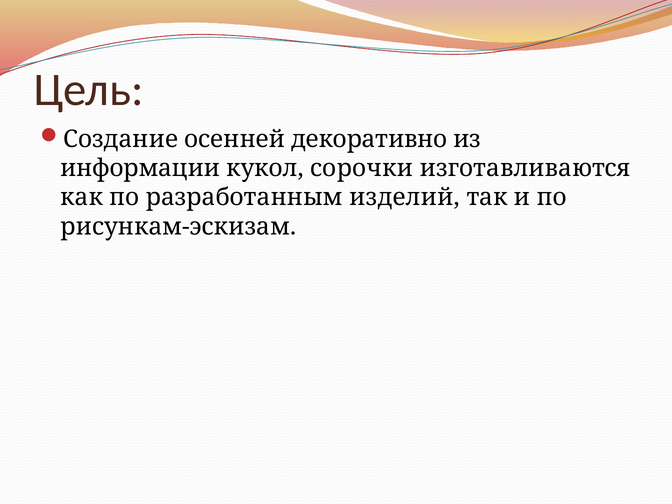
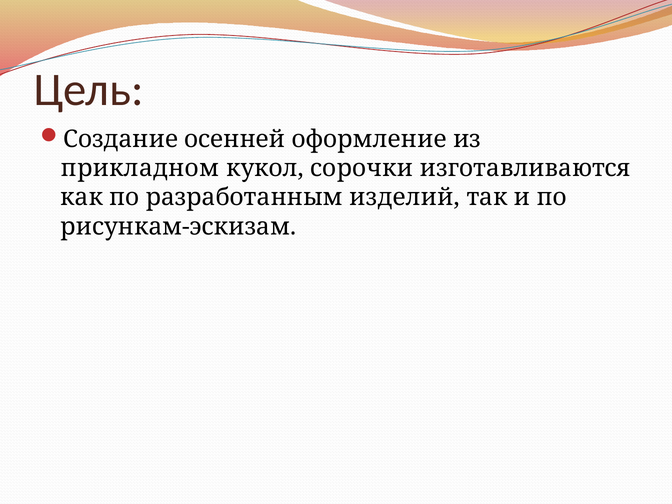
декоративно: декоративно -> оформление (369, 139)
информации: информации -> прикладном (140, 168)
